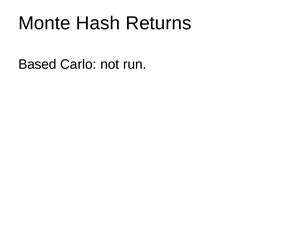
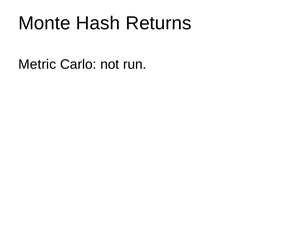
Based: Based -> Metric (37, 64)
